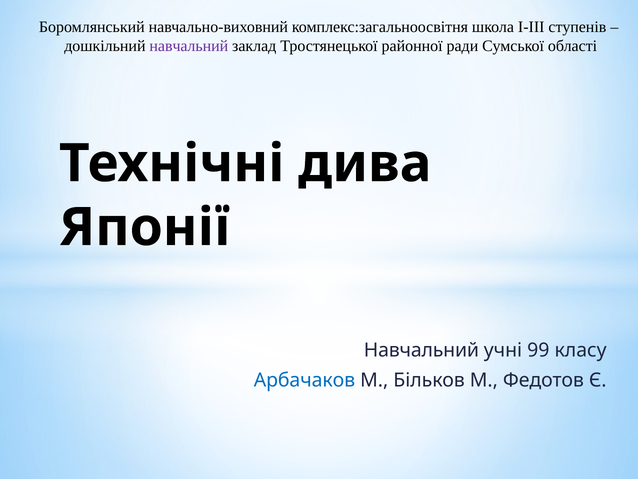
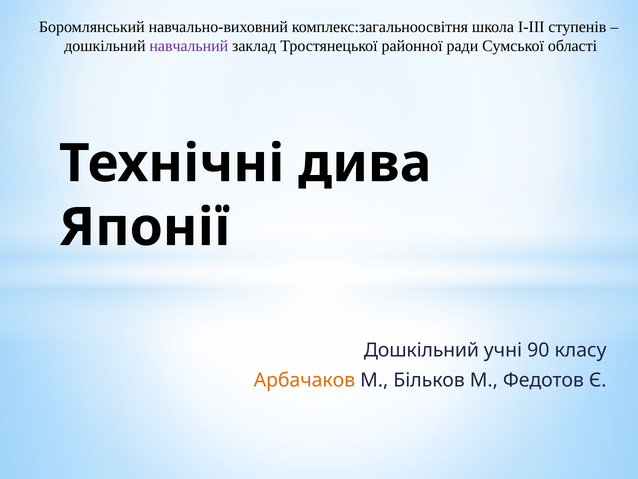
Навчальний: Навчальний -> Дошкільний (421, 350)
99: 99 -> 90 (538, 350)
Арбачаков colour: blue -> orange (304, 380)
